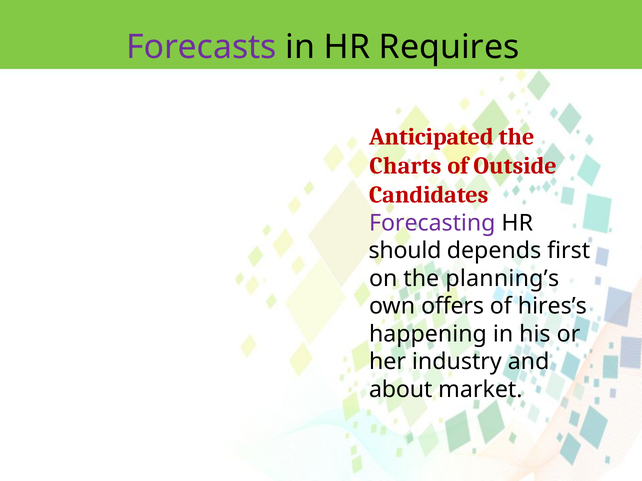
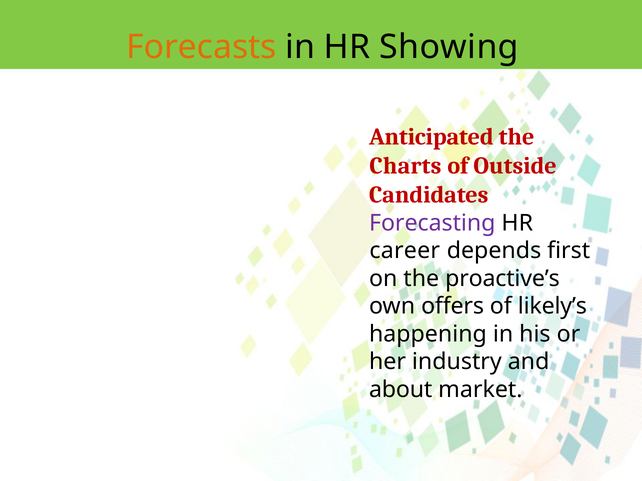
Forecasts colour: purple -> orange (201, 47)
Requires: Requires -> Showing (449, 47)
should: should -> career (405, 251)
planning’s: planning’s -> proactive’s (502, 279)
hires’s: hires’s -> likely’s (552, 307)
